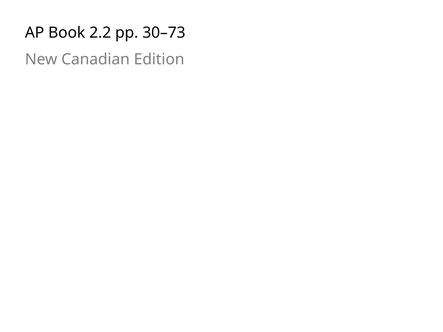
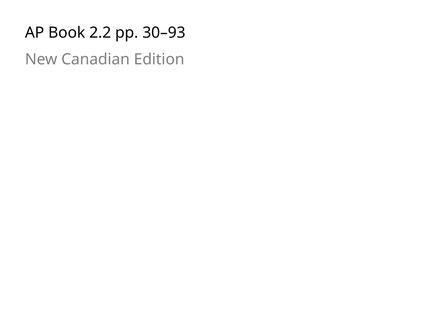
30–73: 30–73 -> 30–93 (164, 33)
